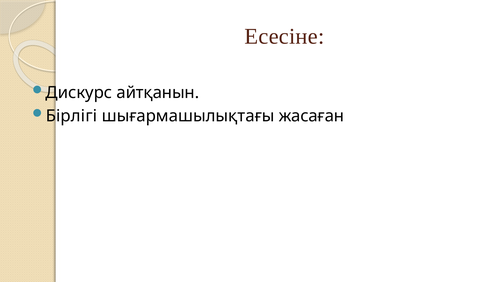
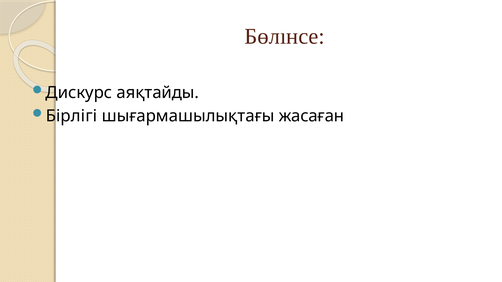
Есесіне: Есесіне -> Бөлıнсе (285, 36)
айтқанын: айтқанын -> аяқтайды (158, 93)
